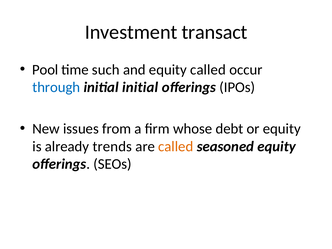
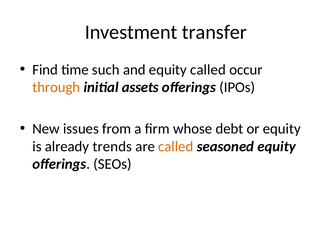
transact: transact -> transfer (214, 32)
Pool: Pool -> Find (45, 70)
through colour: blue -> orange (56, 87)
initial initial: initial -> assets (140, 87)
